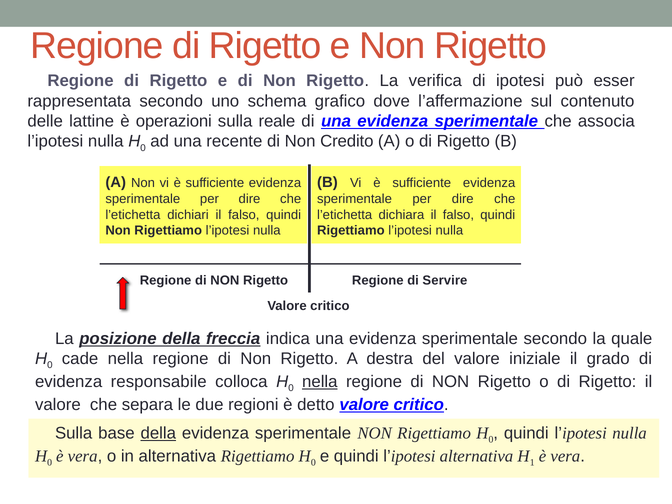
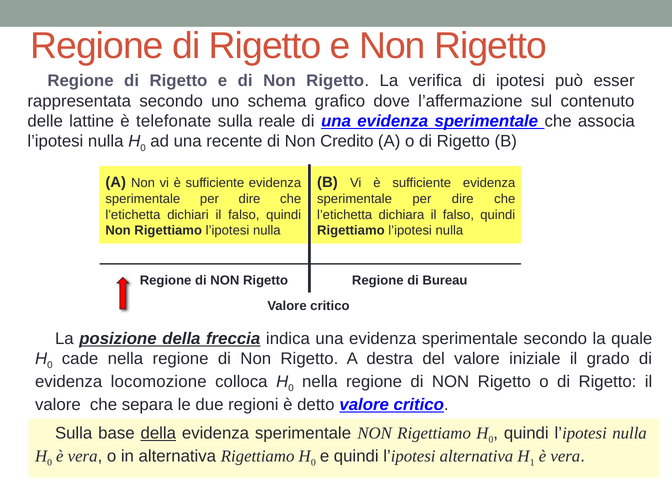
operazioni: operazioni -> telefonate (174, 121)
Servire: Servire -> Bureau (445, 280)
responsabile: responsabile -> locomozione (159, 382)
nella underline: present -> none (320, 382)
